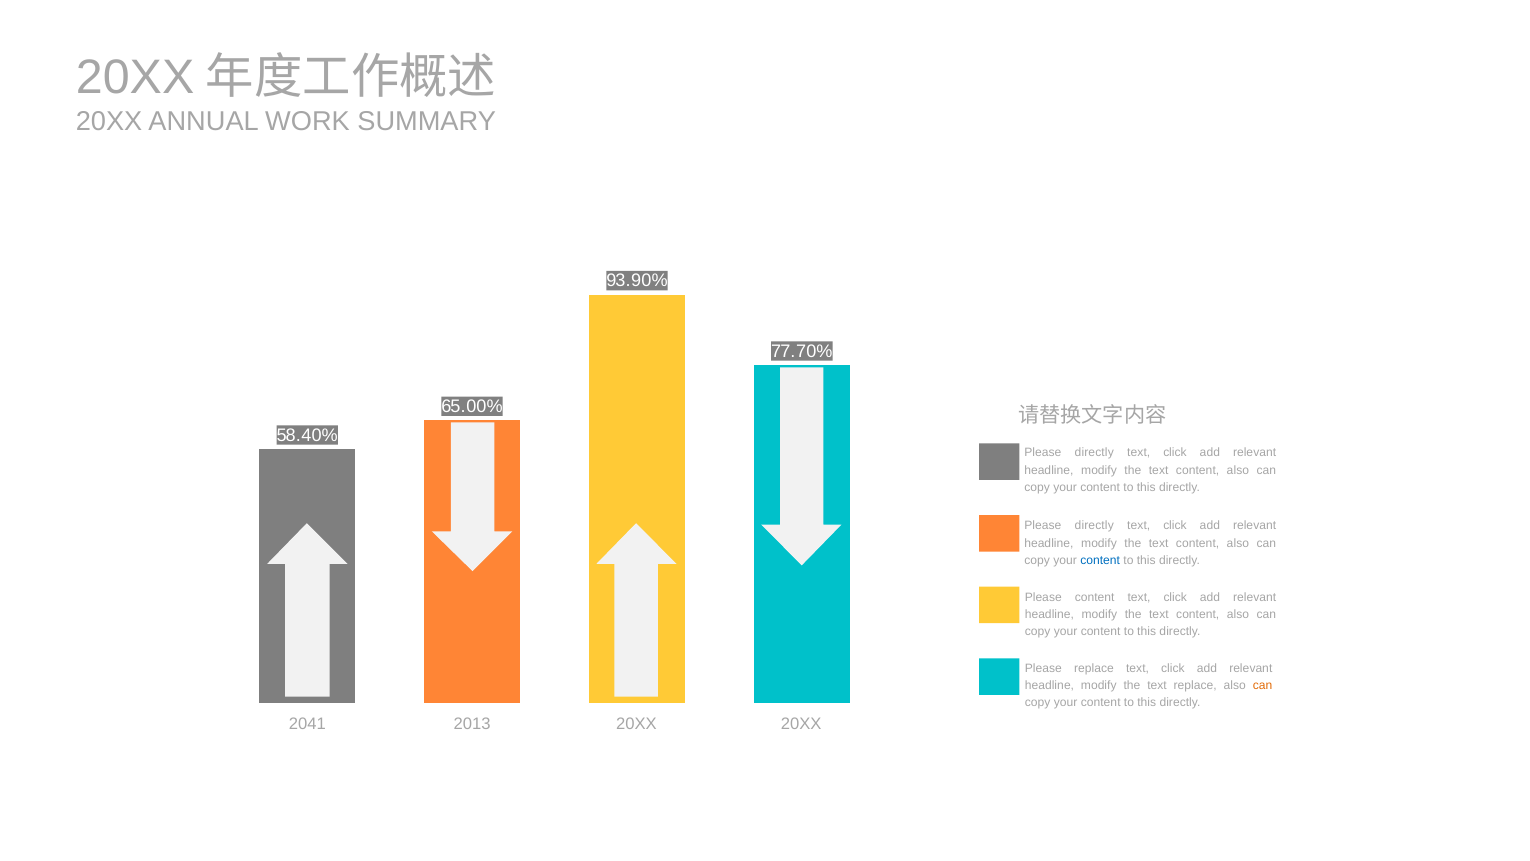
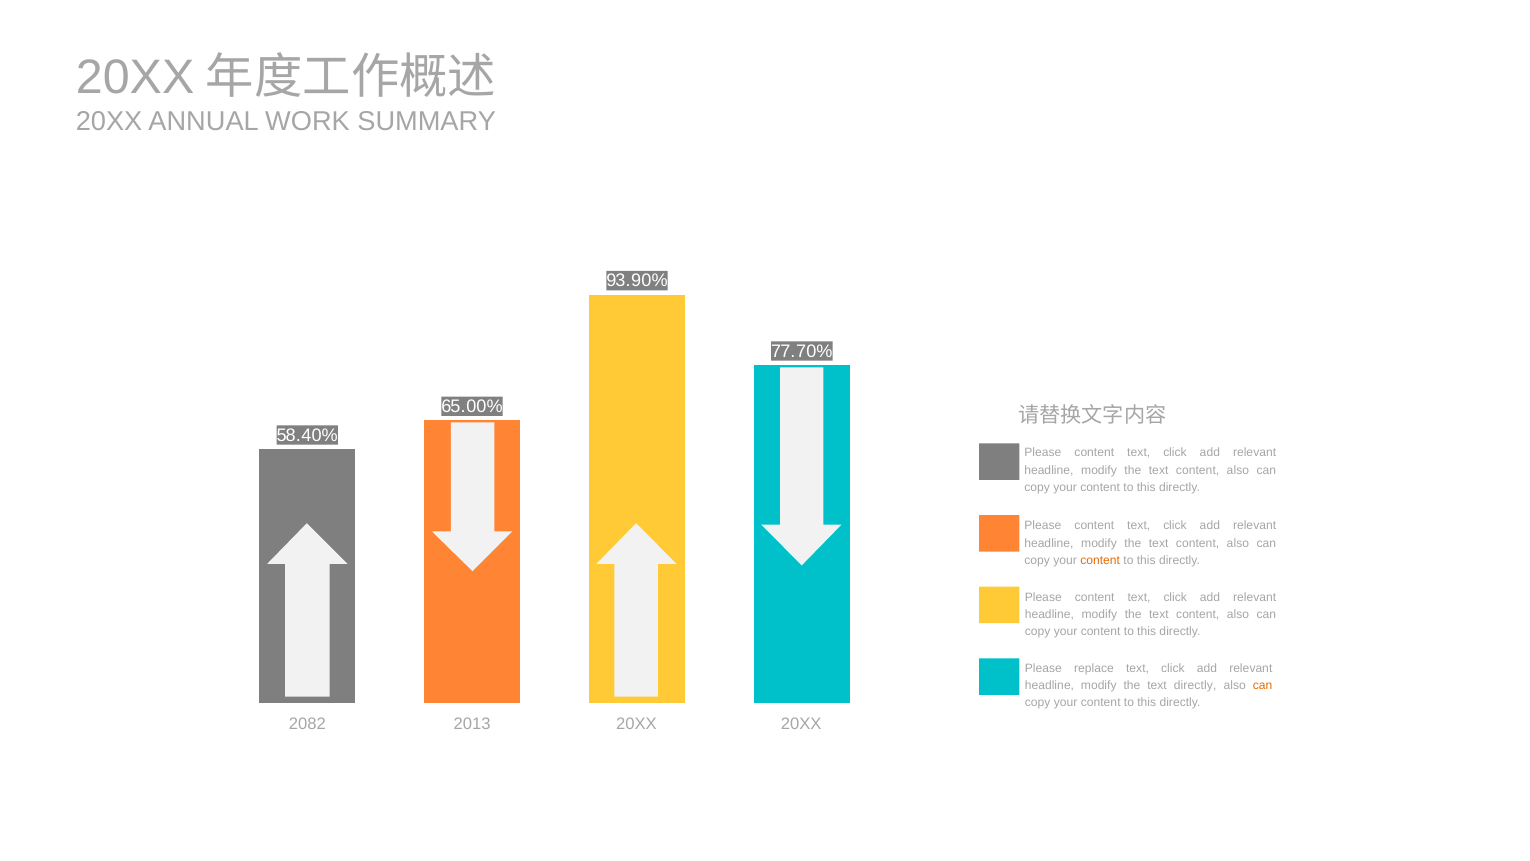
directly: directly -> content (1094, 453)
directly: directly -> content (1094, 526)
content colour: blue -> orange (1100, 560)
text replace: replace -> directly (1195, 685)
2041: 2041 -> 2082 (307, 724)
